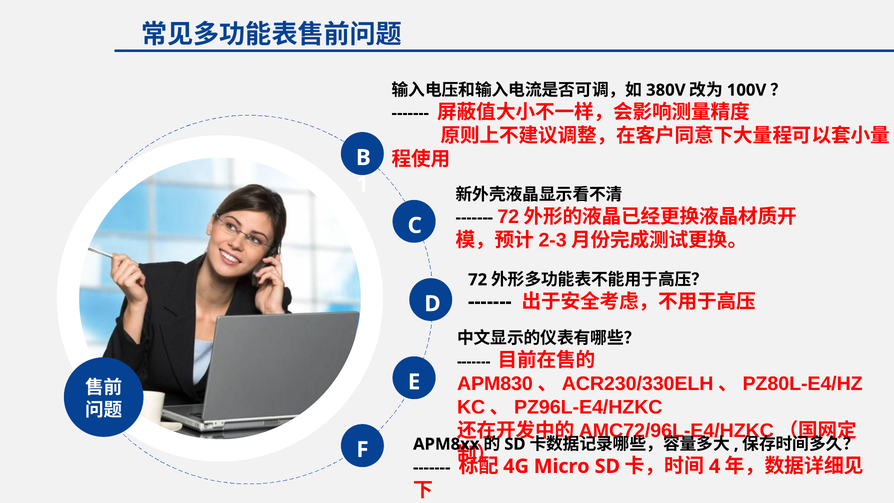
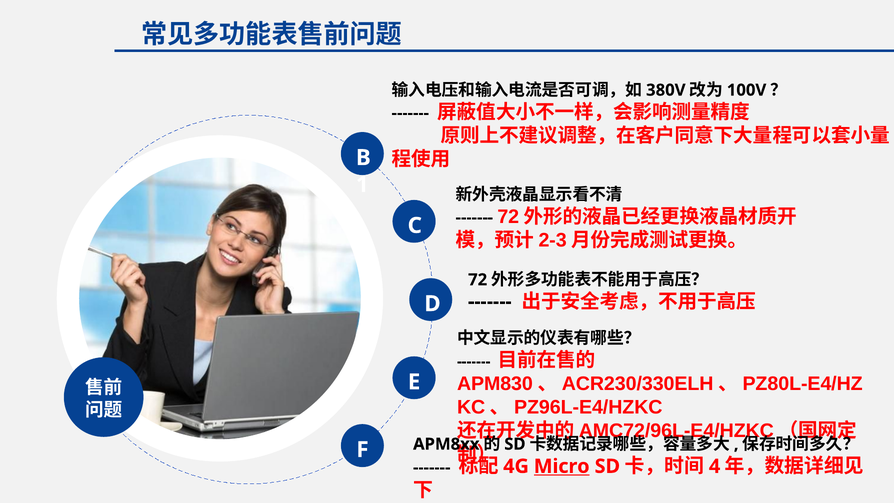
Micro underline: none -> present (562, 466)
